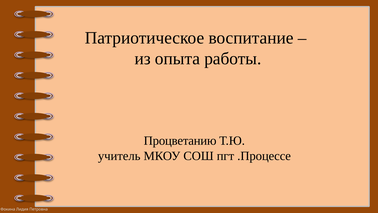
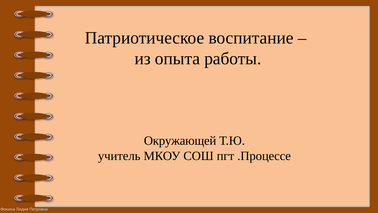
Процветанию: Процветанию -> Окружающей (180, 141)
